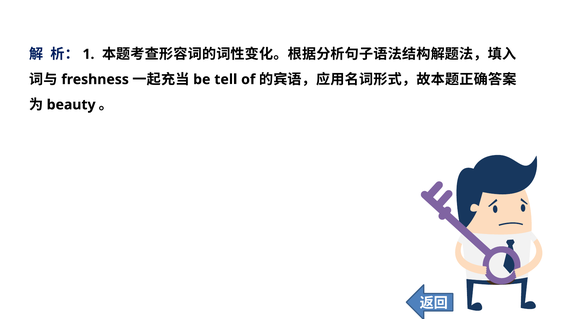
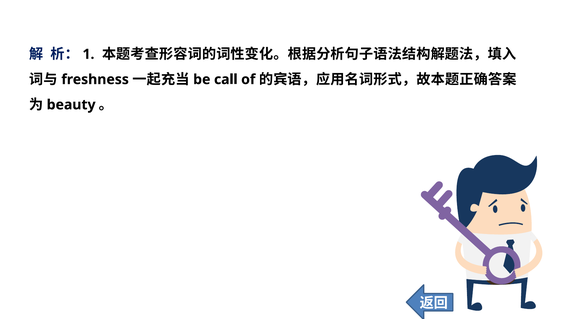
tell: tell -> call (226, 79)
